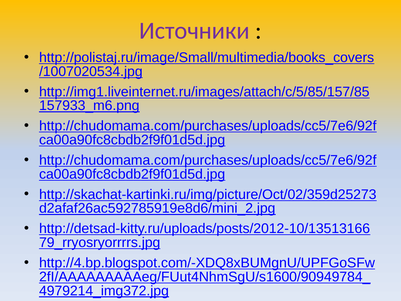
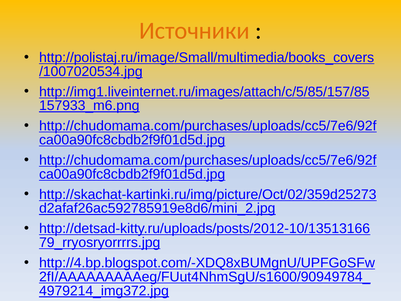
Источники colour: purple -> orange (194, 31)
